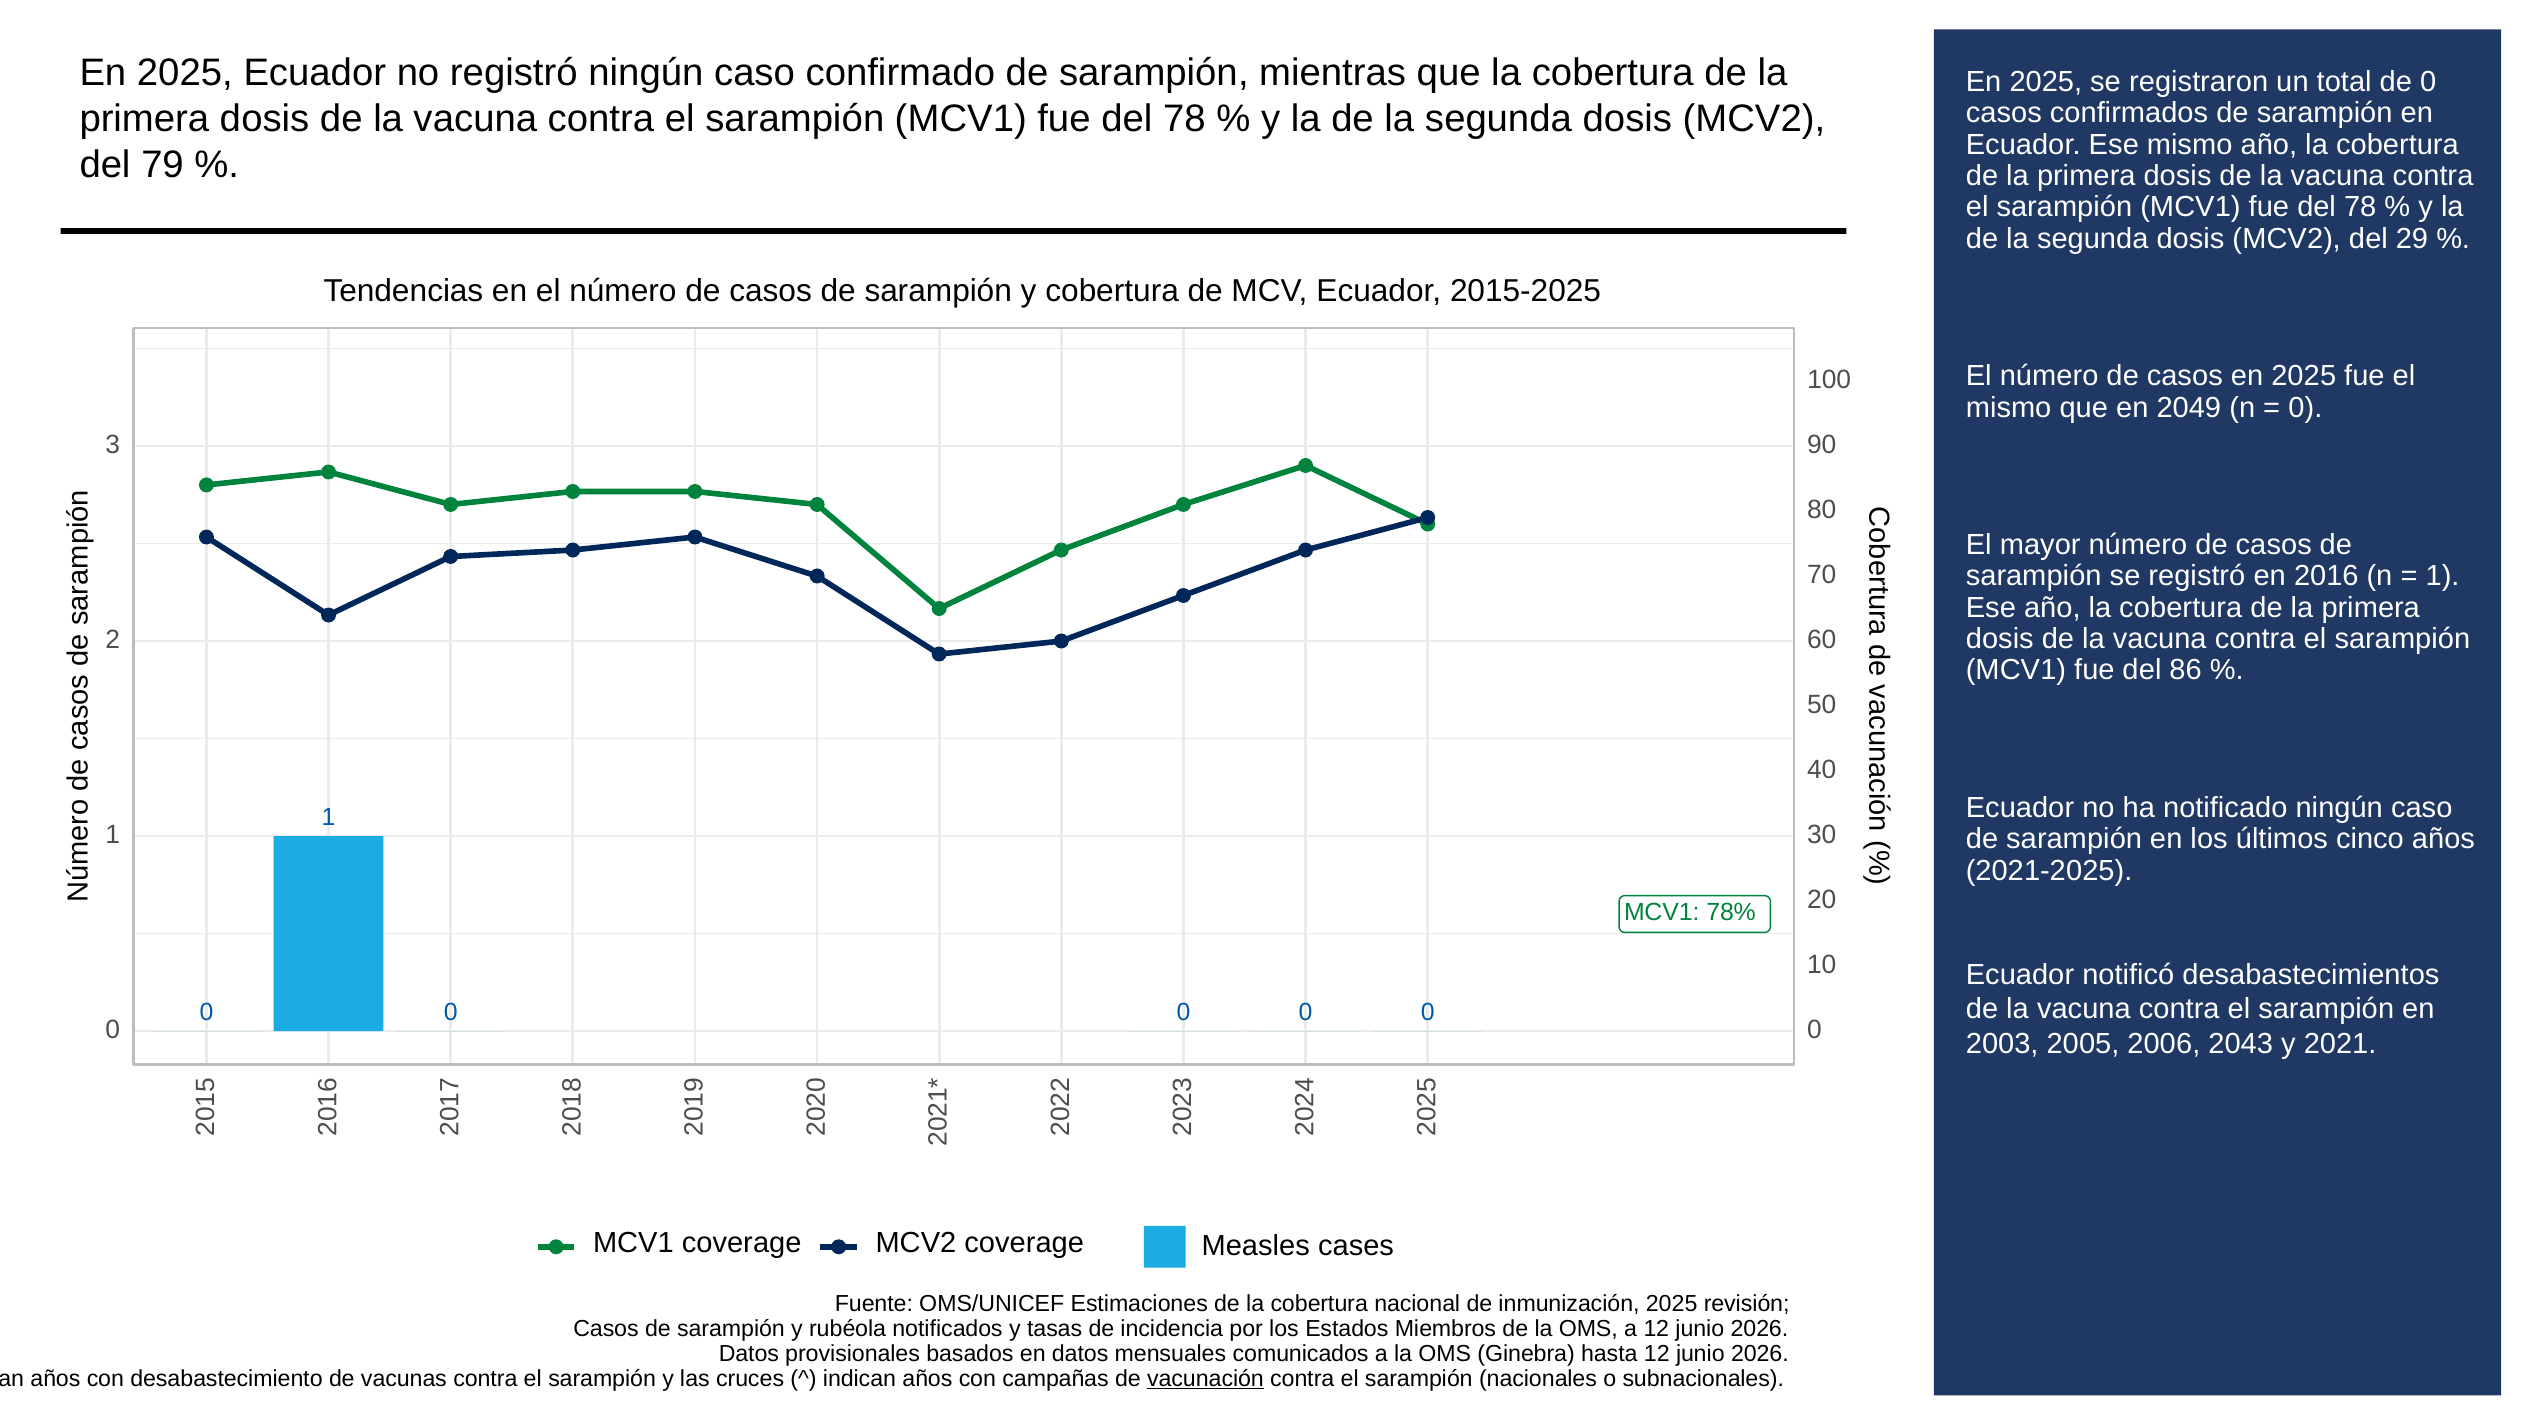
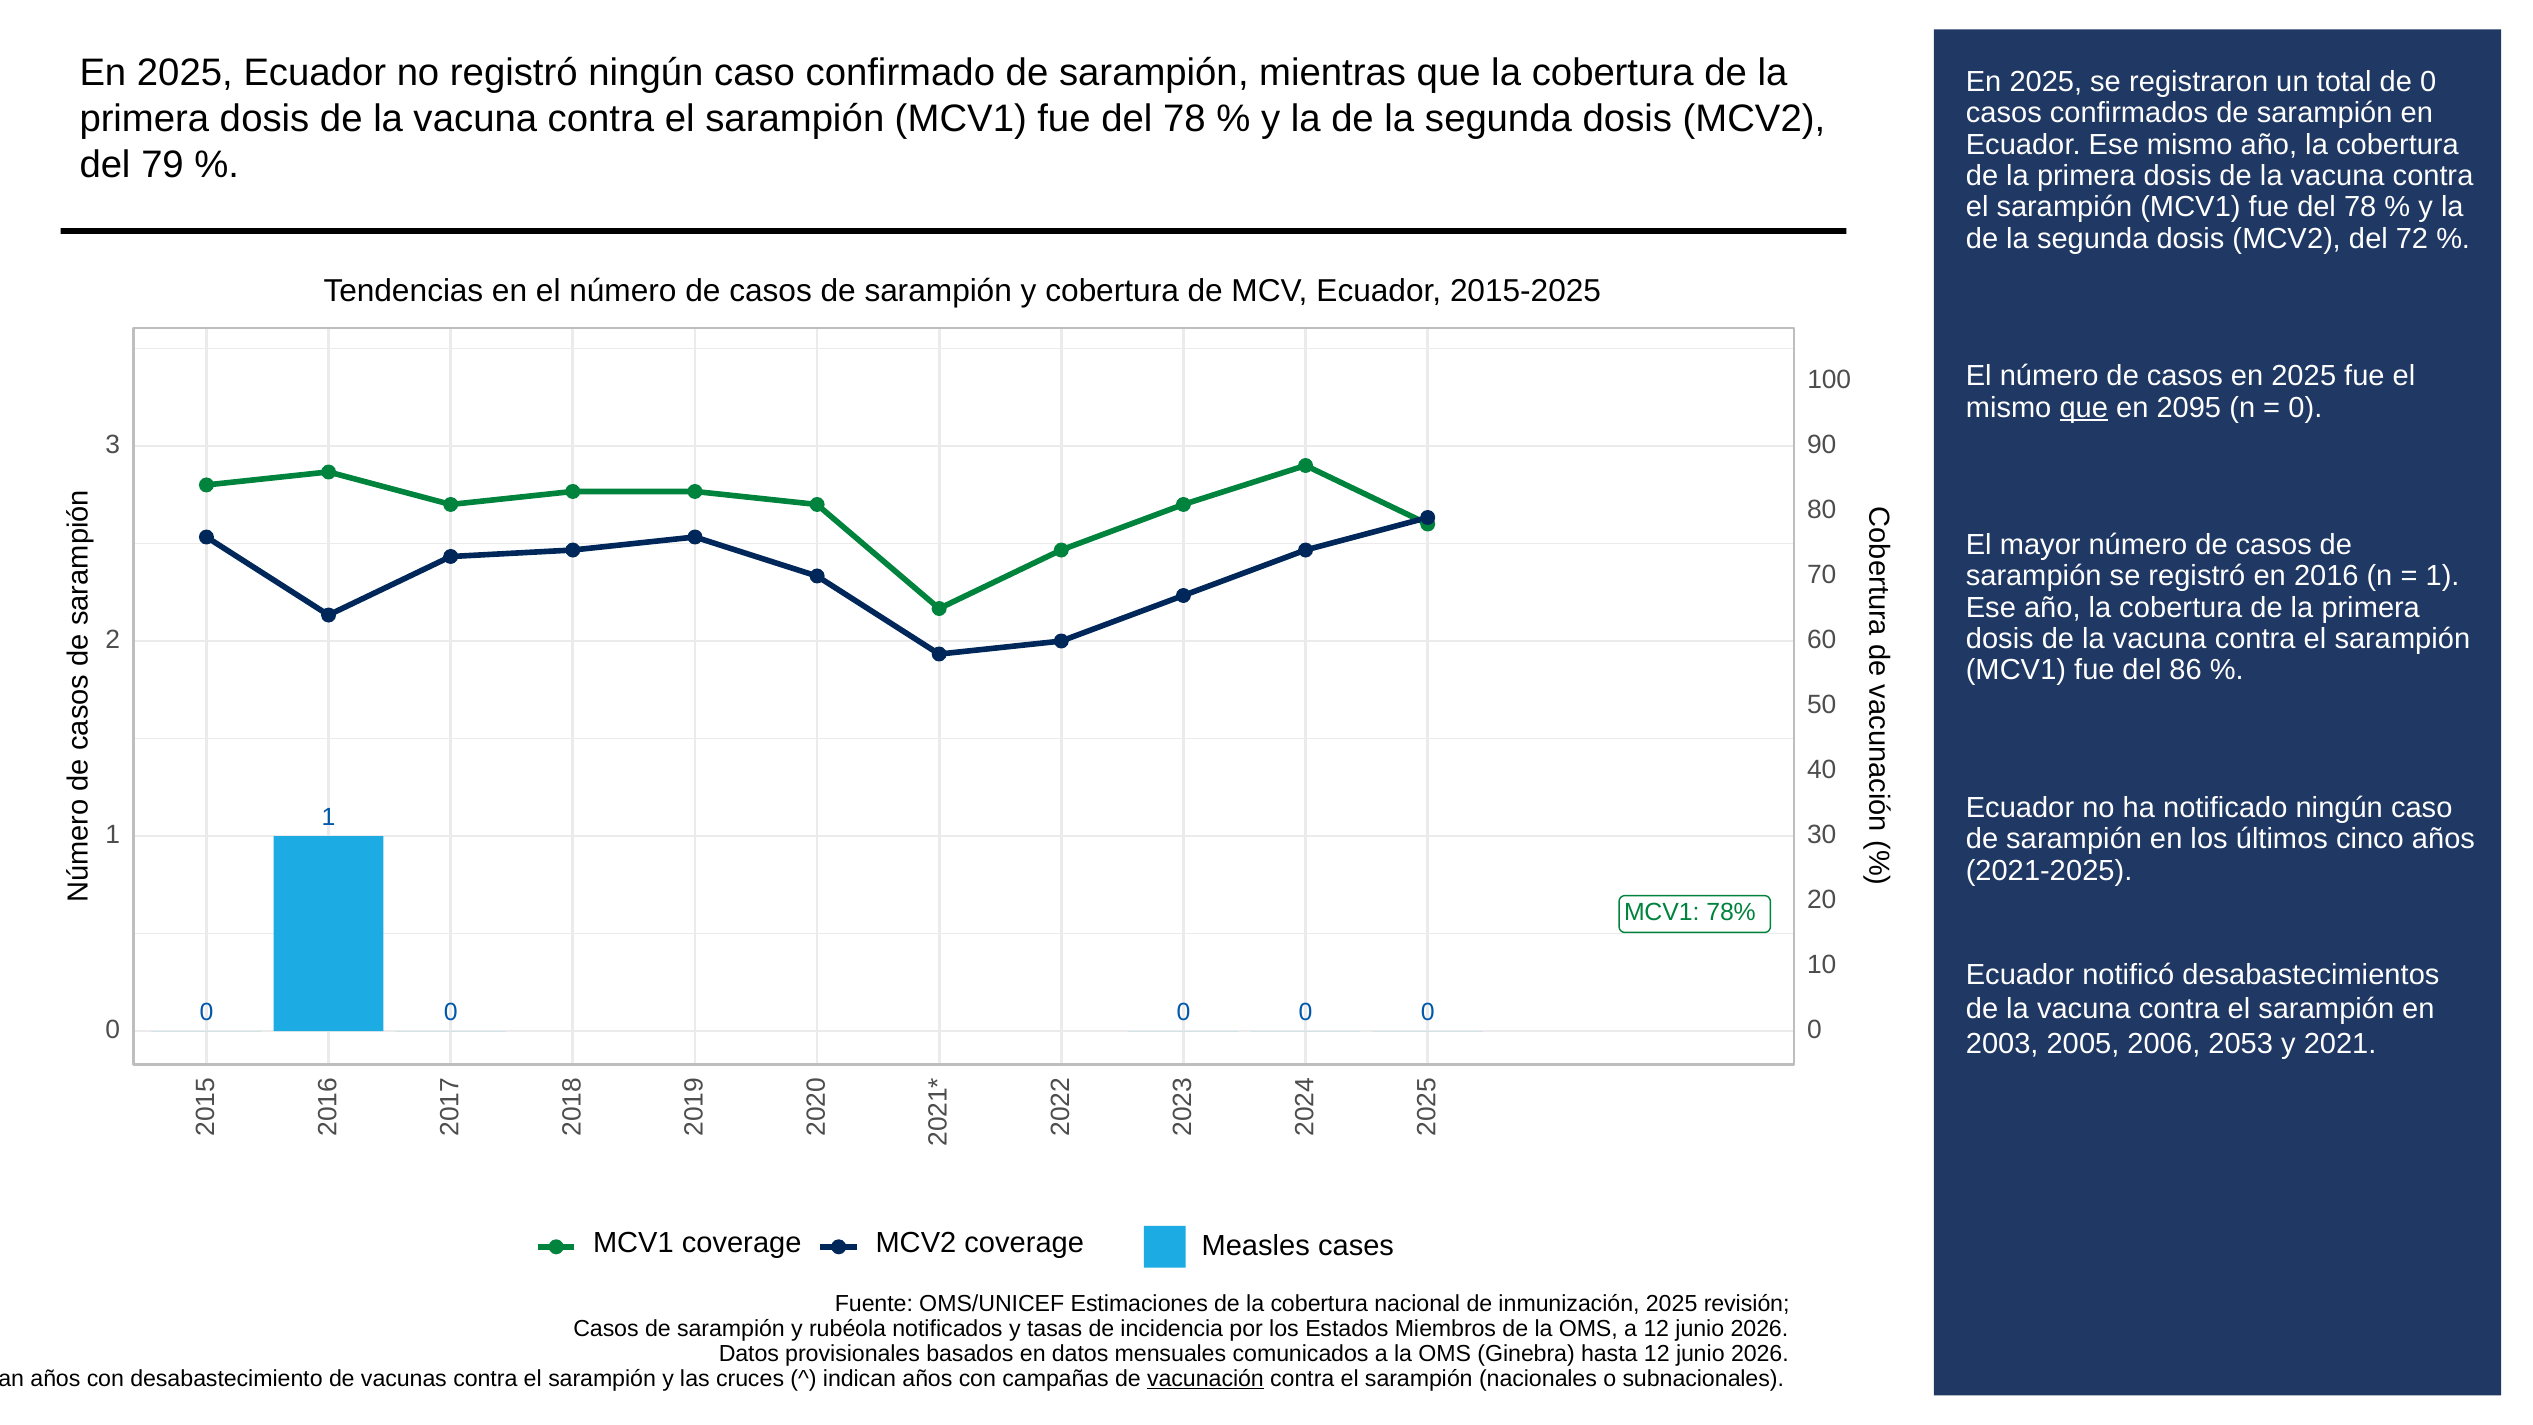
29: 29 -> 72 (2412, 239)
que underline: none -> present (2084, 407)
2049: 2049 -> 2095 (2189, 407)
2043: 2043 -> 2053 (2241, 1044)
